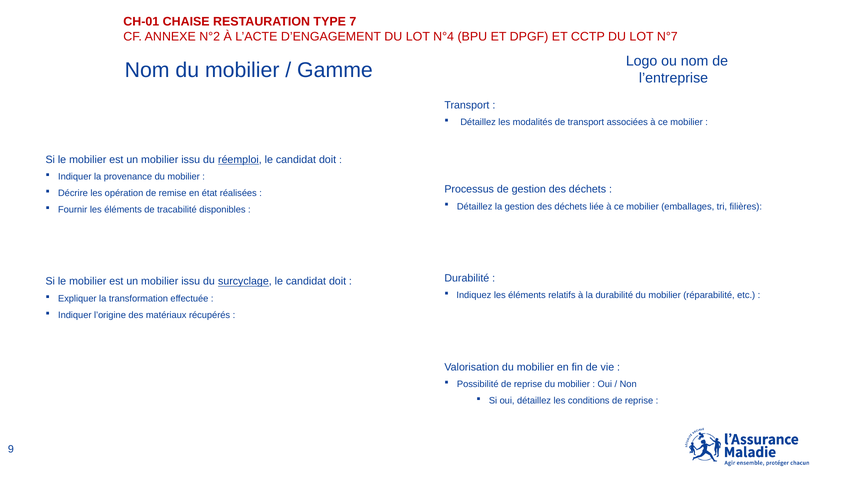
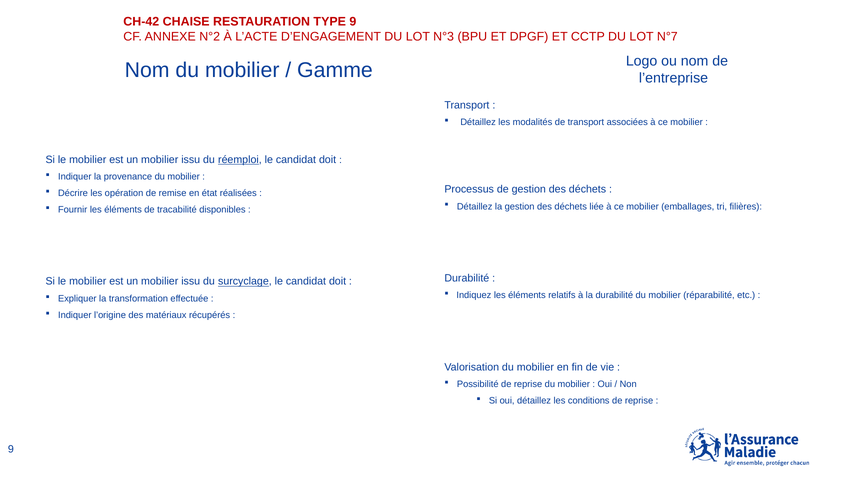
CH-01: CH-01 -> CH-42 (141, 22)
TYPE 7: 7 -> 9 (353, 22)
N°4: N°4 -> N°3 (444, 37)
